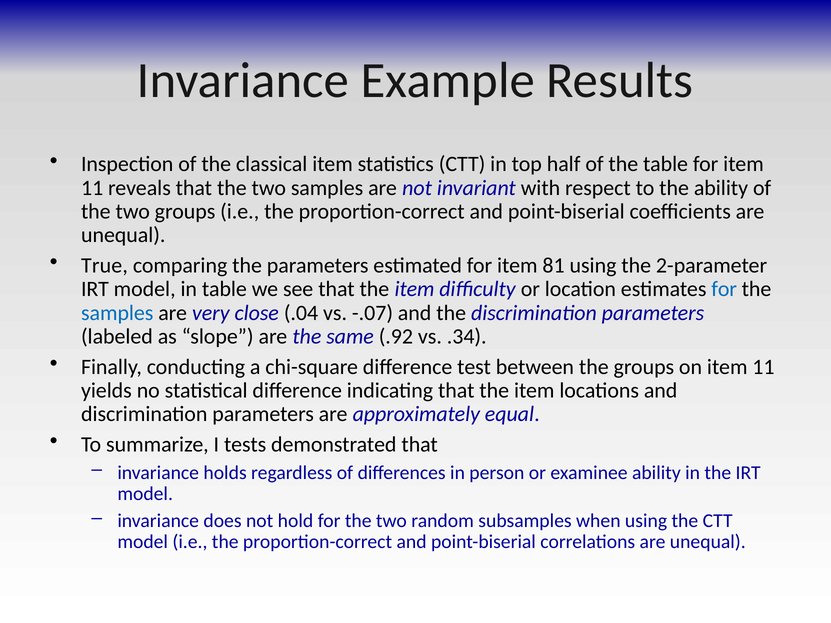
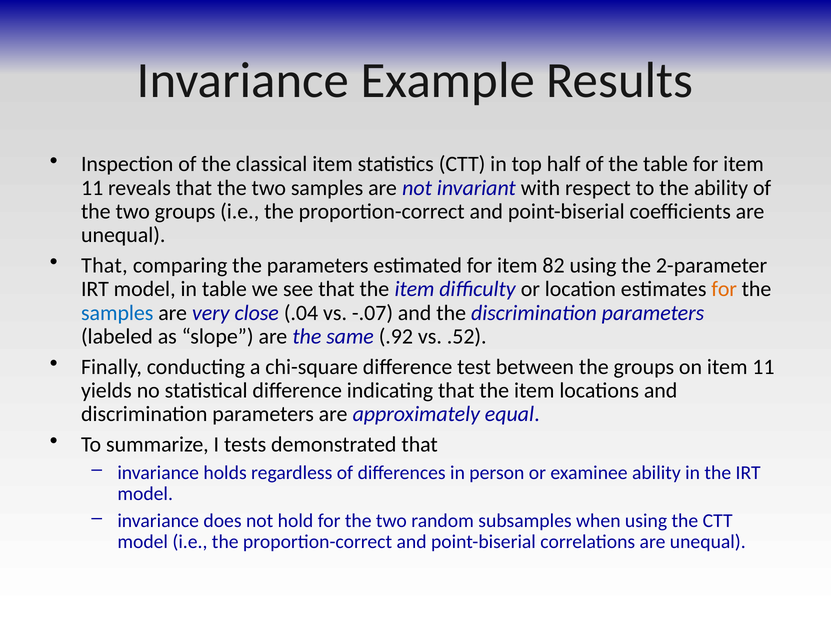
True: True -> That (104, 266)
81: 81 -> 82 (554, 266)
for colour: blue -> orange (724, 289)
.34: .34 -> .52 (467, 337)
